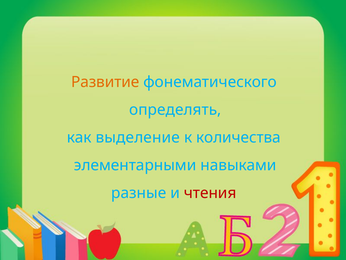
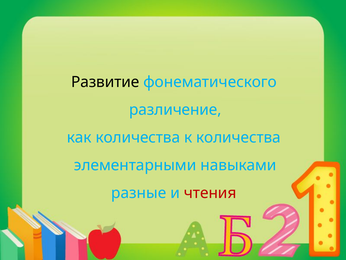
Развитие colour: orange -> black (105, 82)
определять: определять -> различение (175, 110)
как выделение: выделение -> количества (138, 137)
